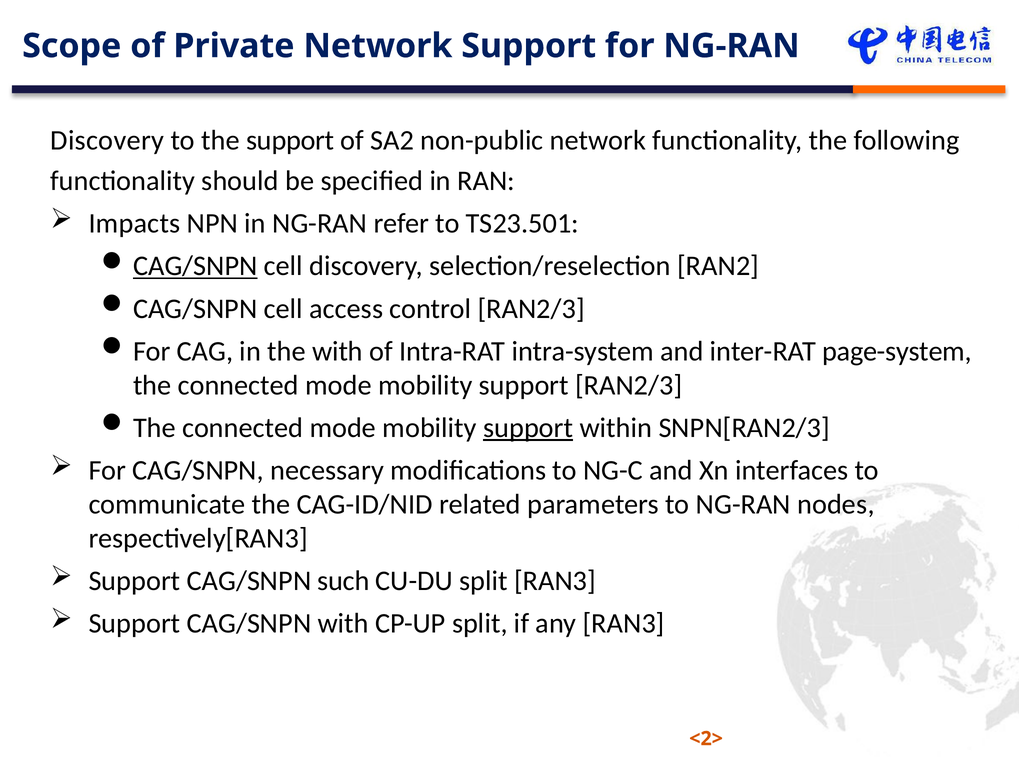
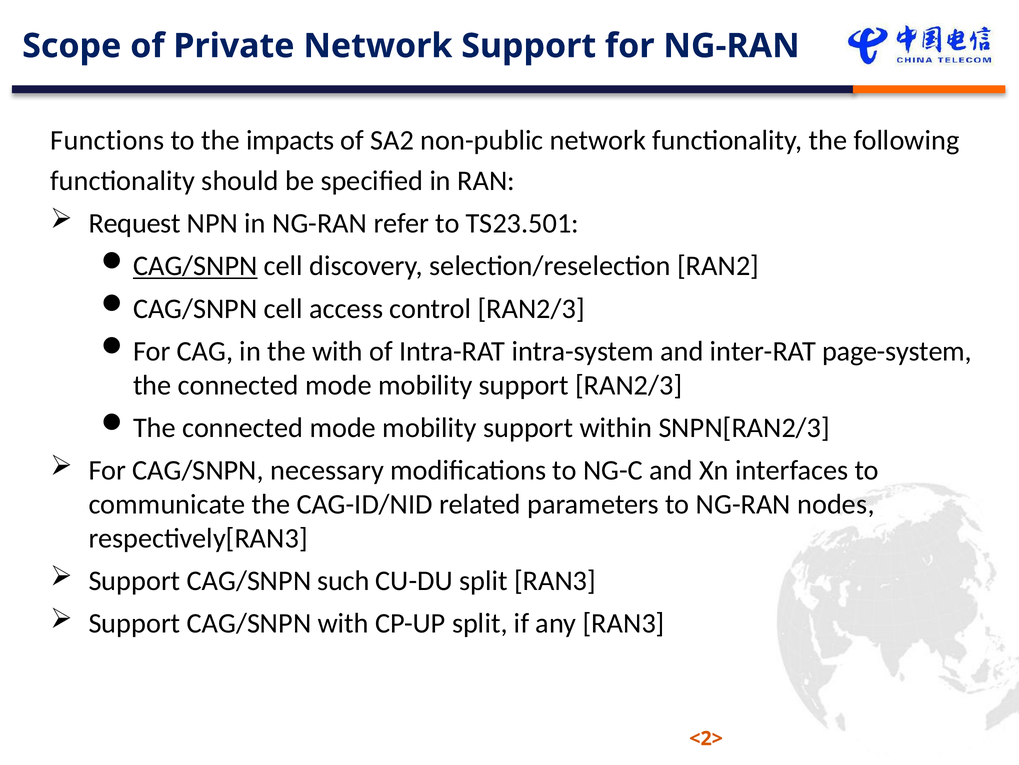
Discovery: Discovery -> Functions (107, 140)
the support: support -> impacts (290, 140)
Impacts: Impacts -> Request (135, 223)
support underline: present -> none (528, 427)
